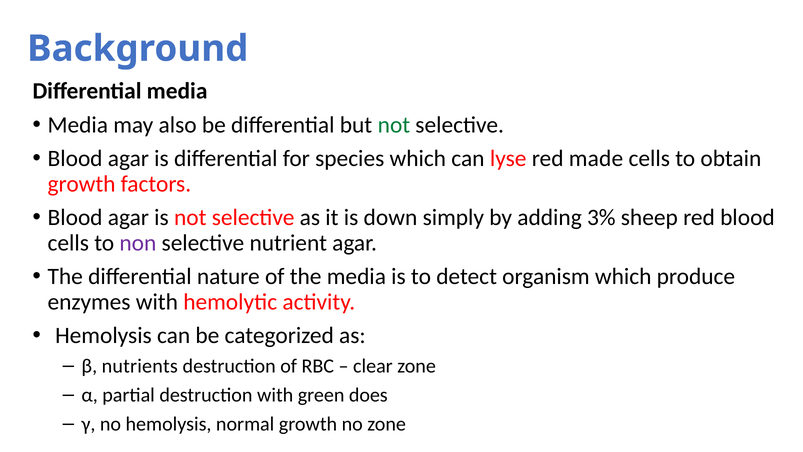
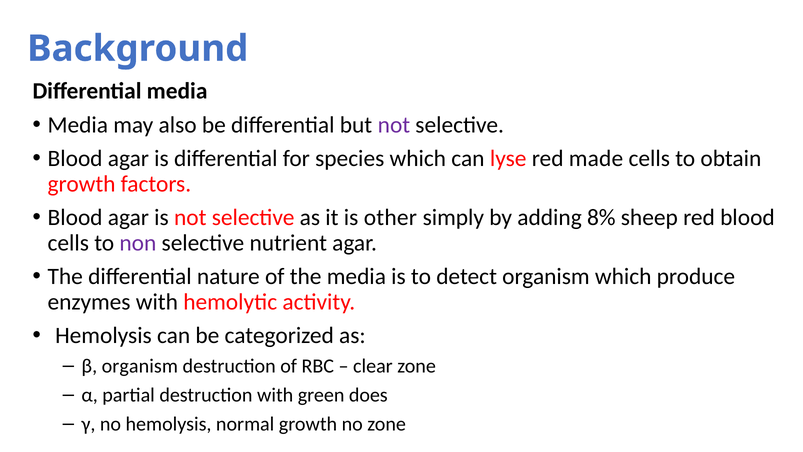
not colour: green -> purple (394, 125)
down: down -> other (390, 217)
3%: 3% -> 8% (601, 217)
β nutrients: nutrients -> organism (140, 366)
